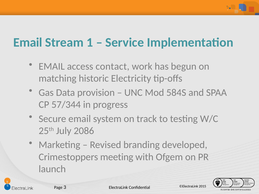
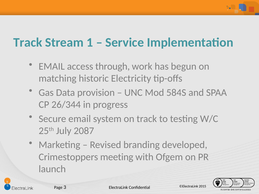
Email: Email -> Track (28, 43)
contact: contact -> through (113, 66)
57/344: 57/344 -> 26/344 (66, 105)
2086: 2086 -> 2087 (84, 131)
